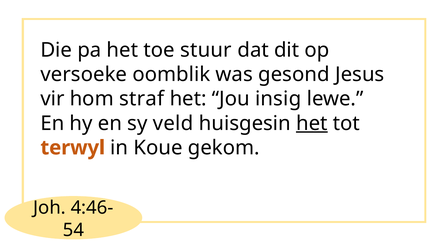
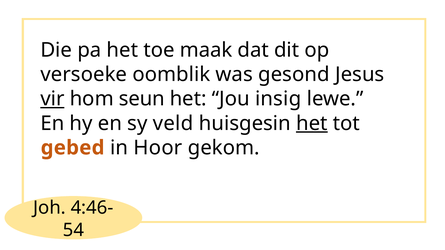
stuur: stuur -> maak (206, 50)
vir underline: none -> present (52, 99)
straf: straf -> seun (142, 99)
terwyl: terwyl -> gebed (73, 148)
Koue: Koue -> Hoor (158, 148)
